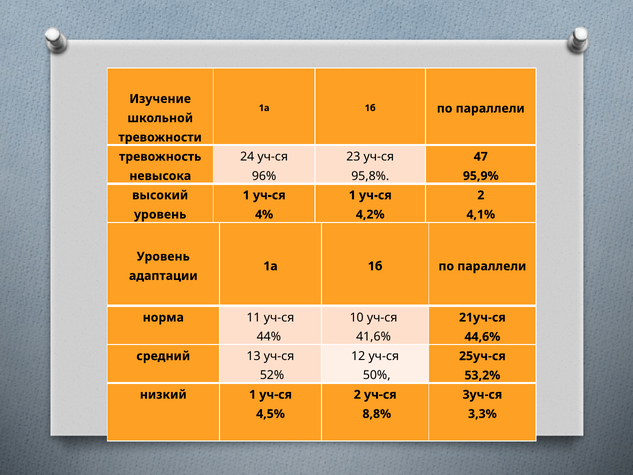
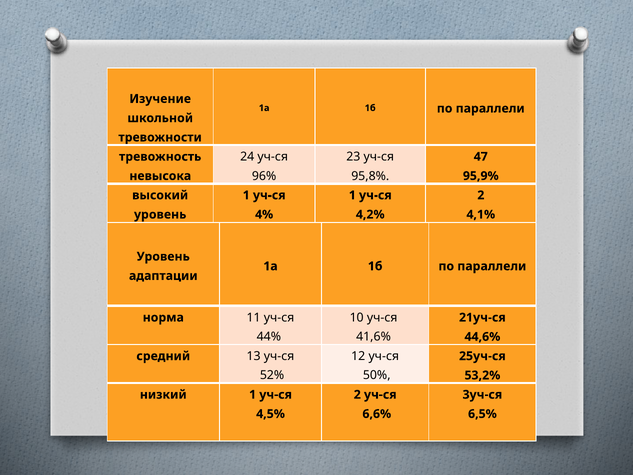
8,8%: 8,8% -> 6,6% (377, 414)
3,3%: 3,3% -> 6,5% (482, 414)
